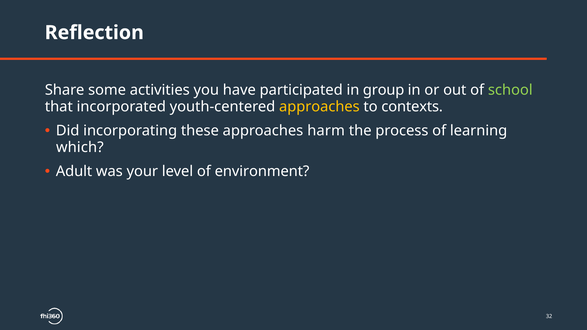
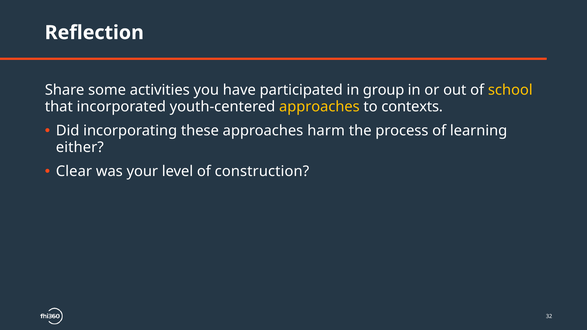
school colour: light green -> yellow (510, 90)
which: which -> either (80, 147)
Adult: Adult -> Clear (74, 172)
environment: environment -> construction (262, 172)
